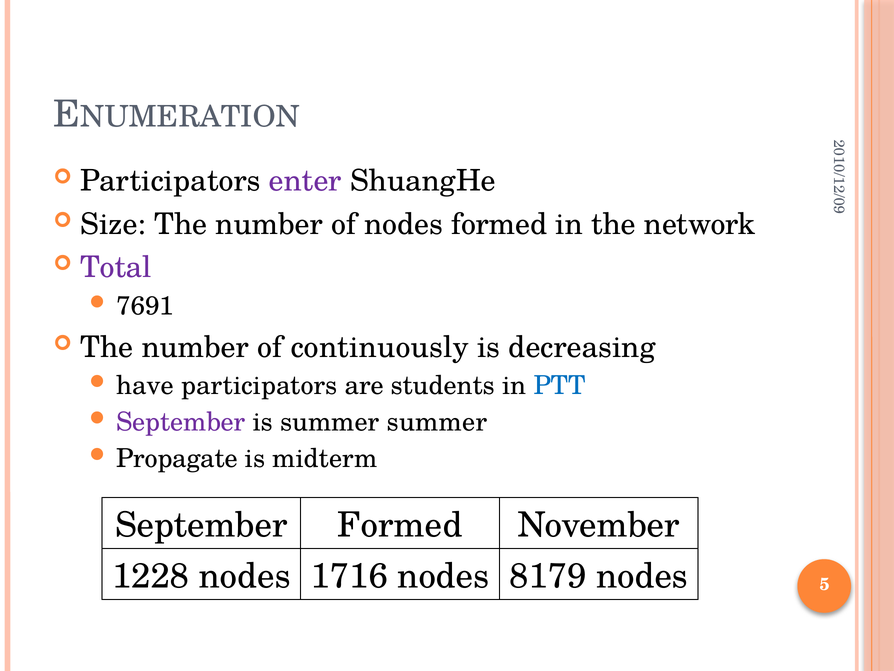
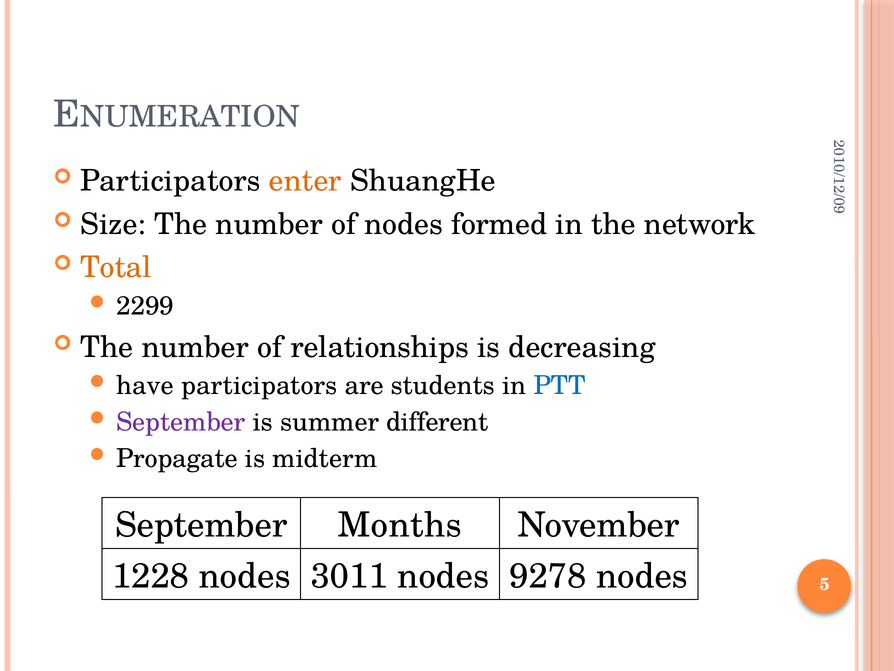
enter colour: purple -> orange (305, 181)
Total colour: purple -> orange (116, 267)
7691: 7691 -> 2299 (145, 306)
continuously: continuously -> relationships (380, 347)
summer summer: summer -> different (437, 422)
September Formed: Formed -> Months (400, 525)
1716: 1716 -> 3011 (349, 576)
8179: 8179 -> 9278 (548, 576)
